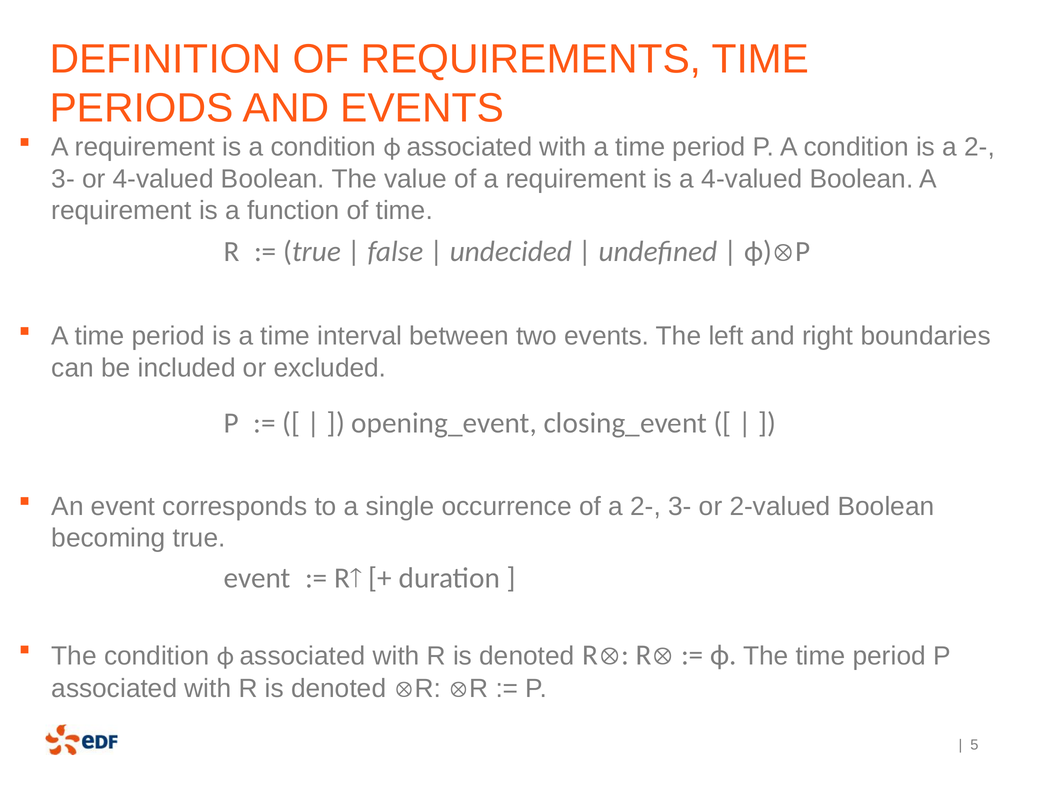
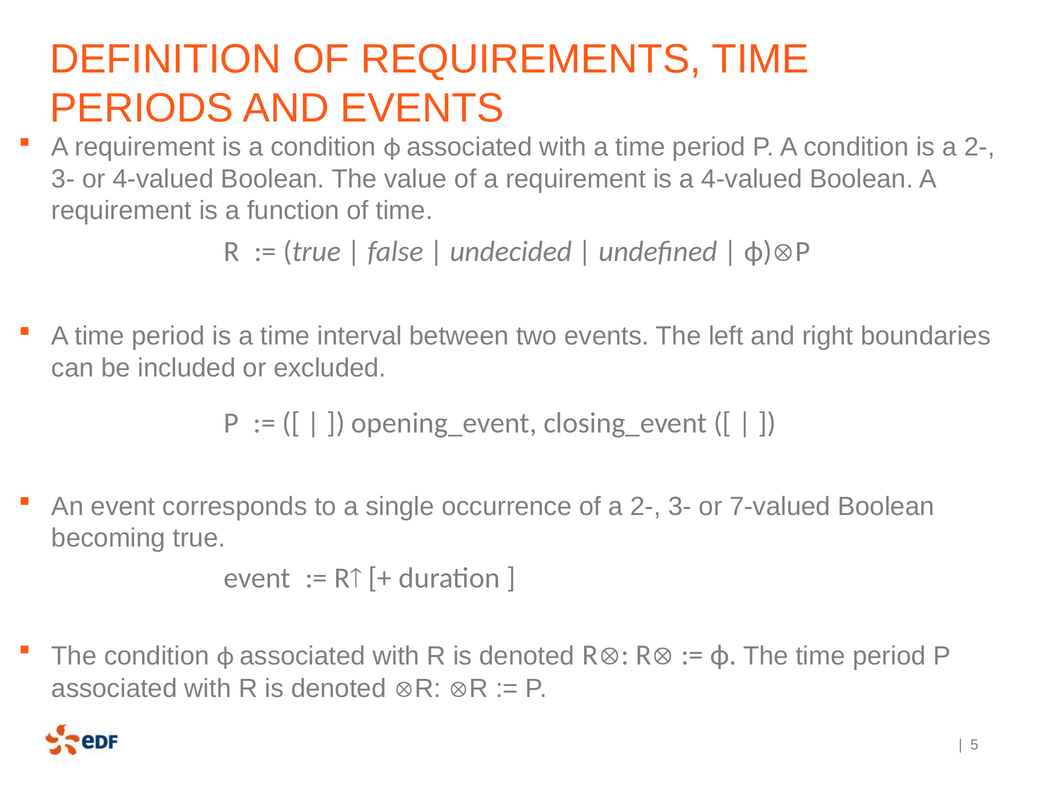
2-valued: 2-valued -> 7-valued (780, 506)
